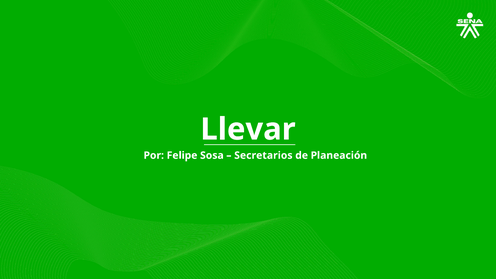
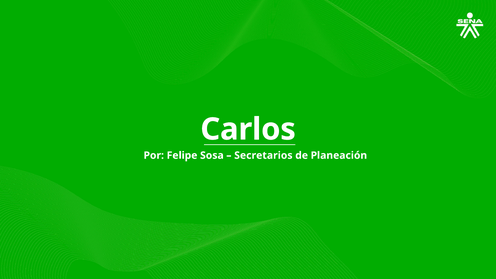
Llevar: Llevar -> Carlos (248, 129)
